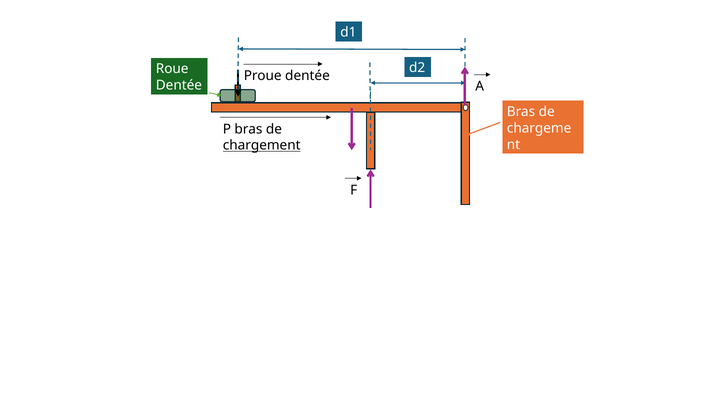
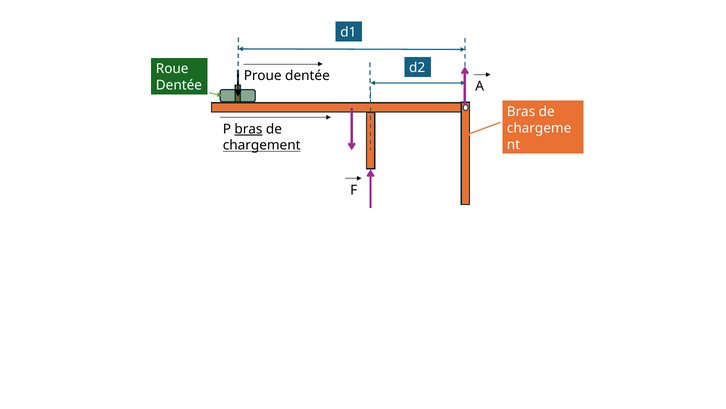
bras underline: none -> present (248, 129)
